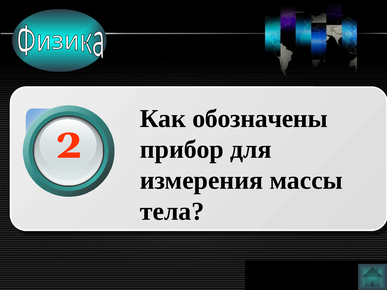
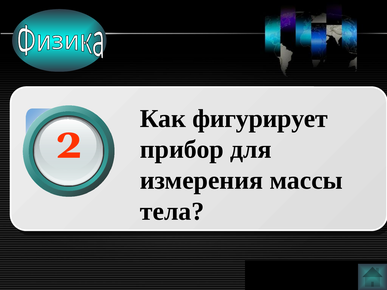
обозначены: обозначены -> фигурирует (260, 119)
